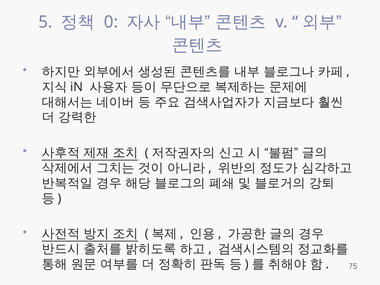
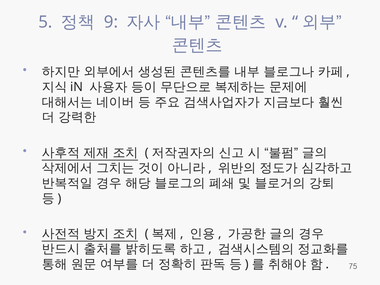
0: 0 -> 9 (111, 22)
